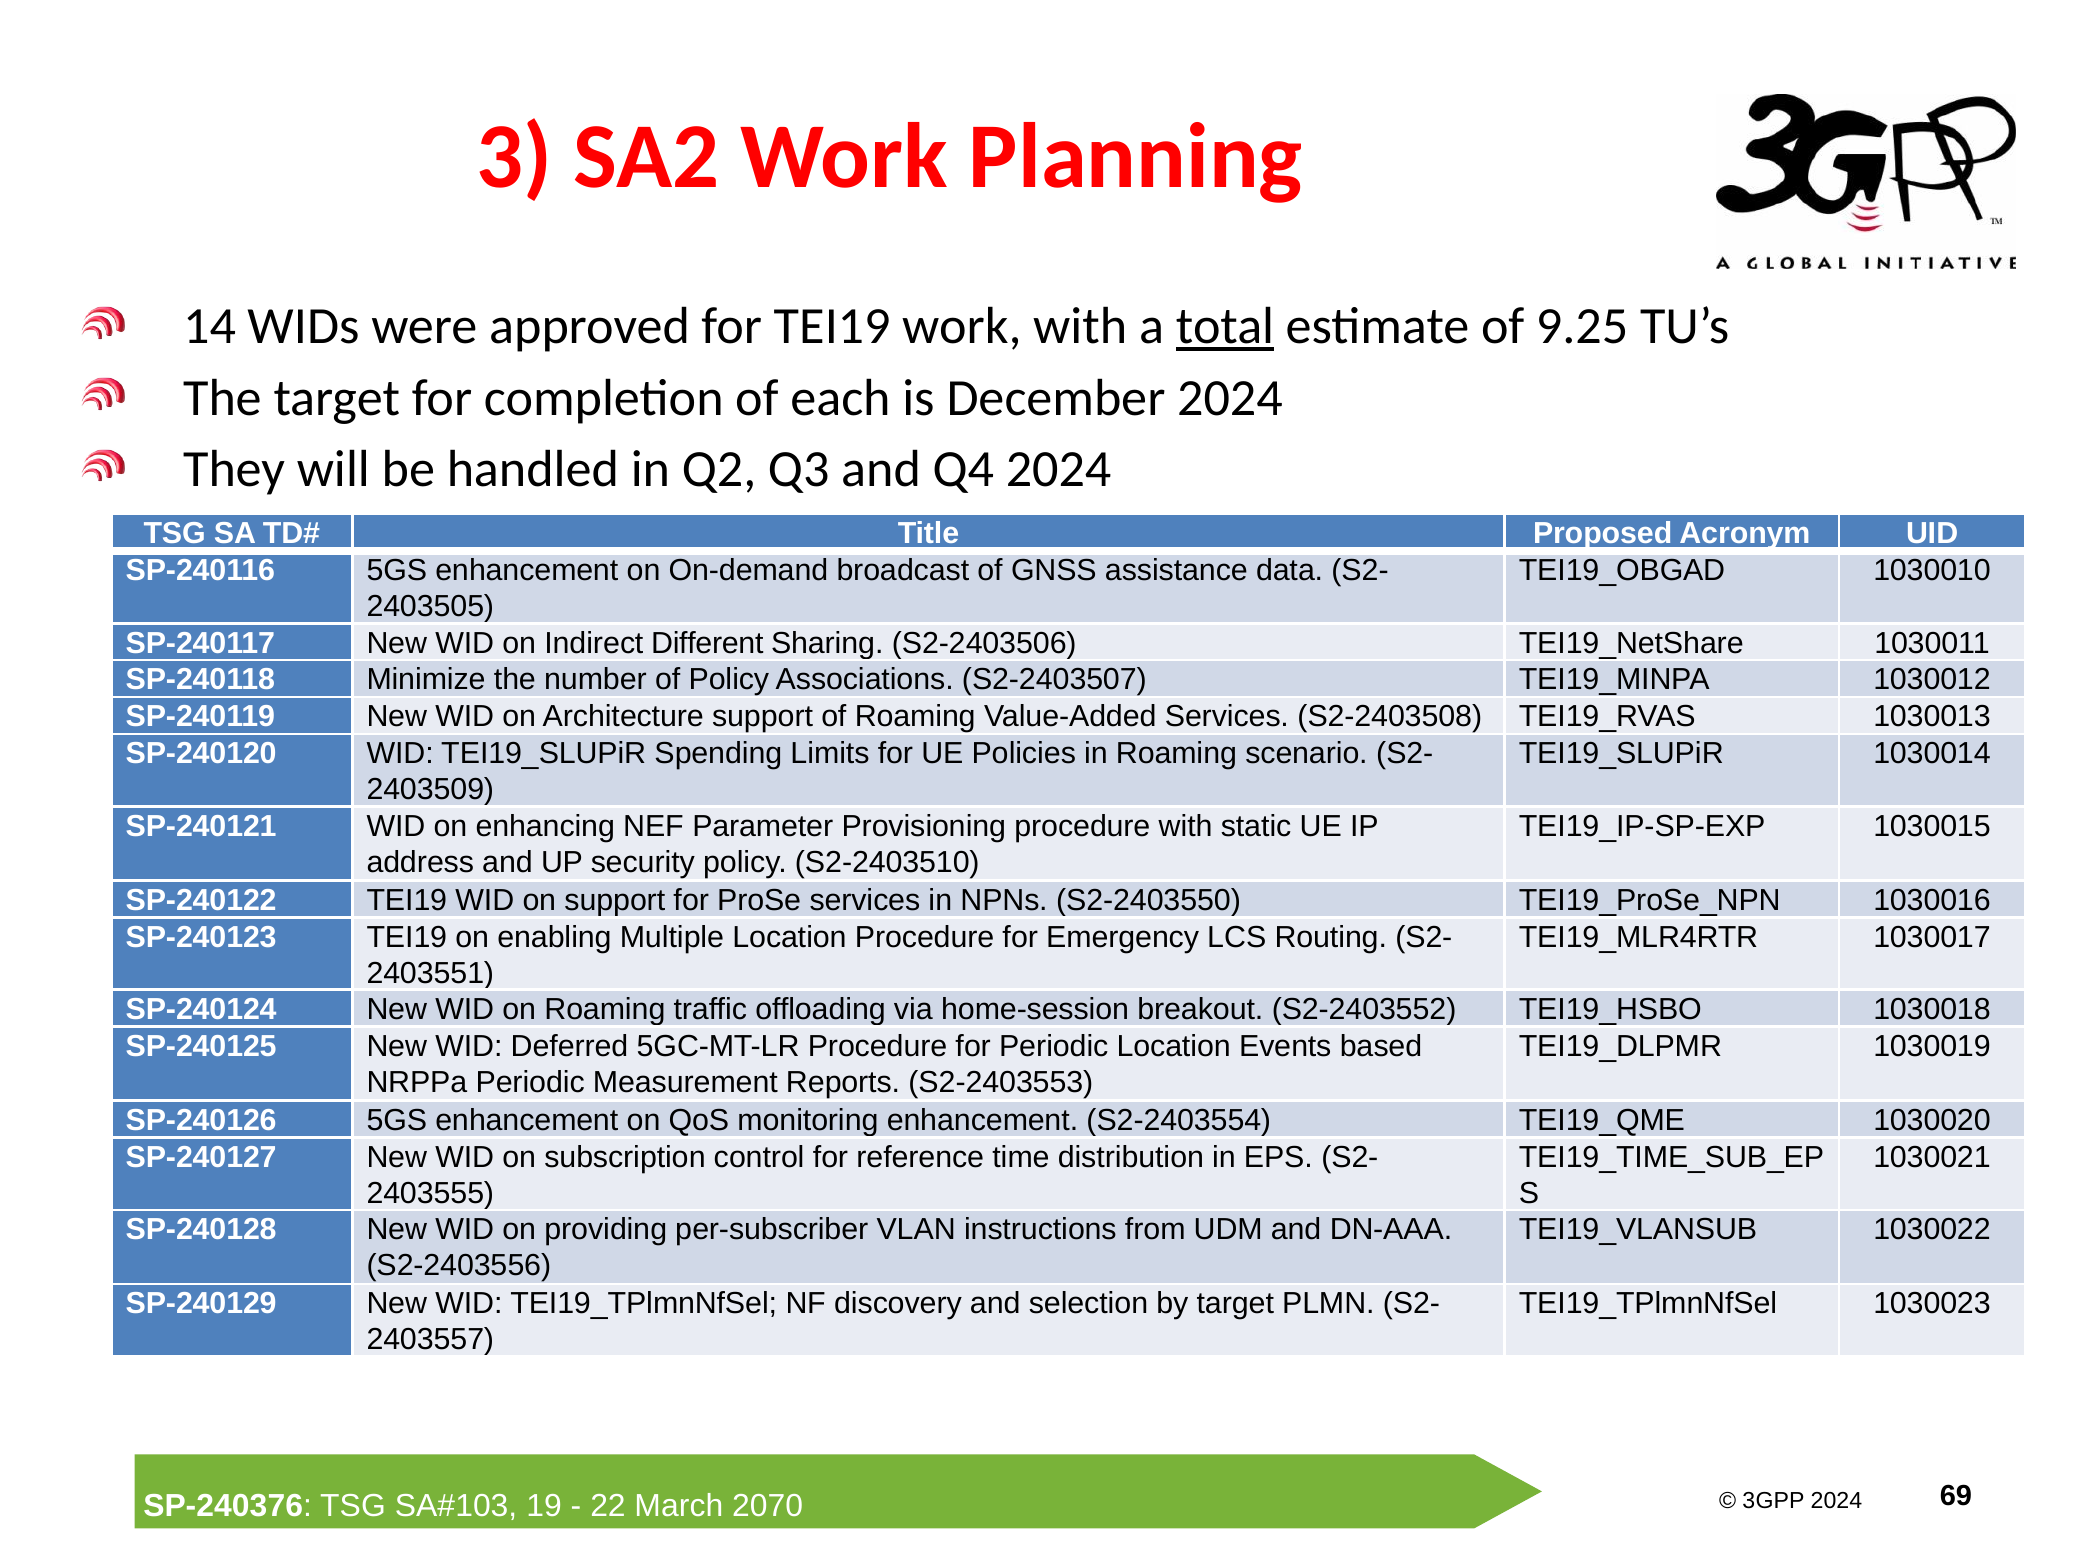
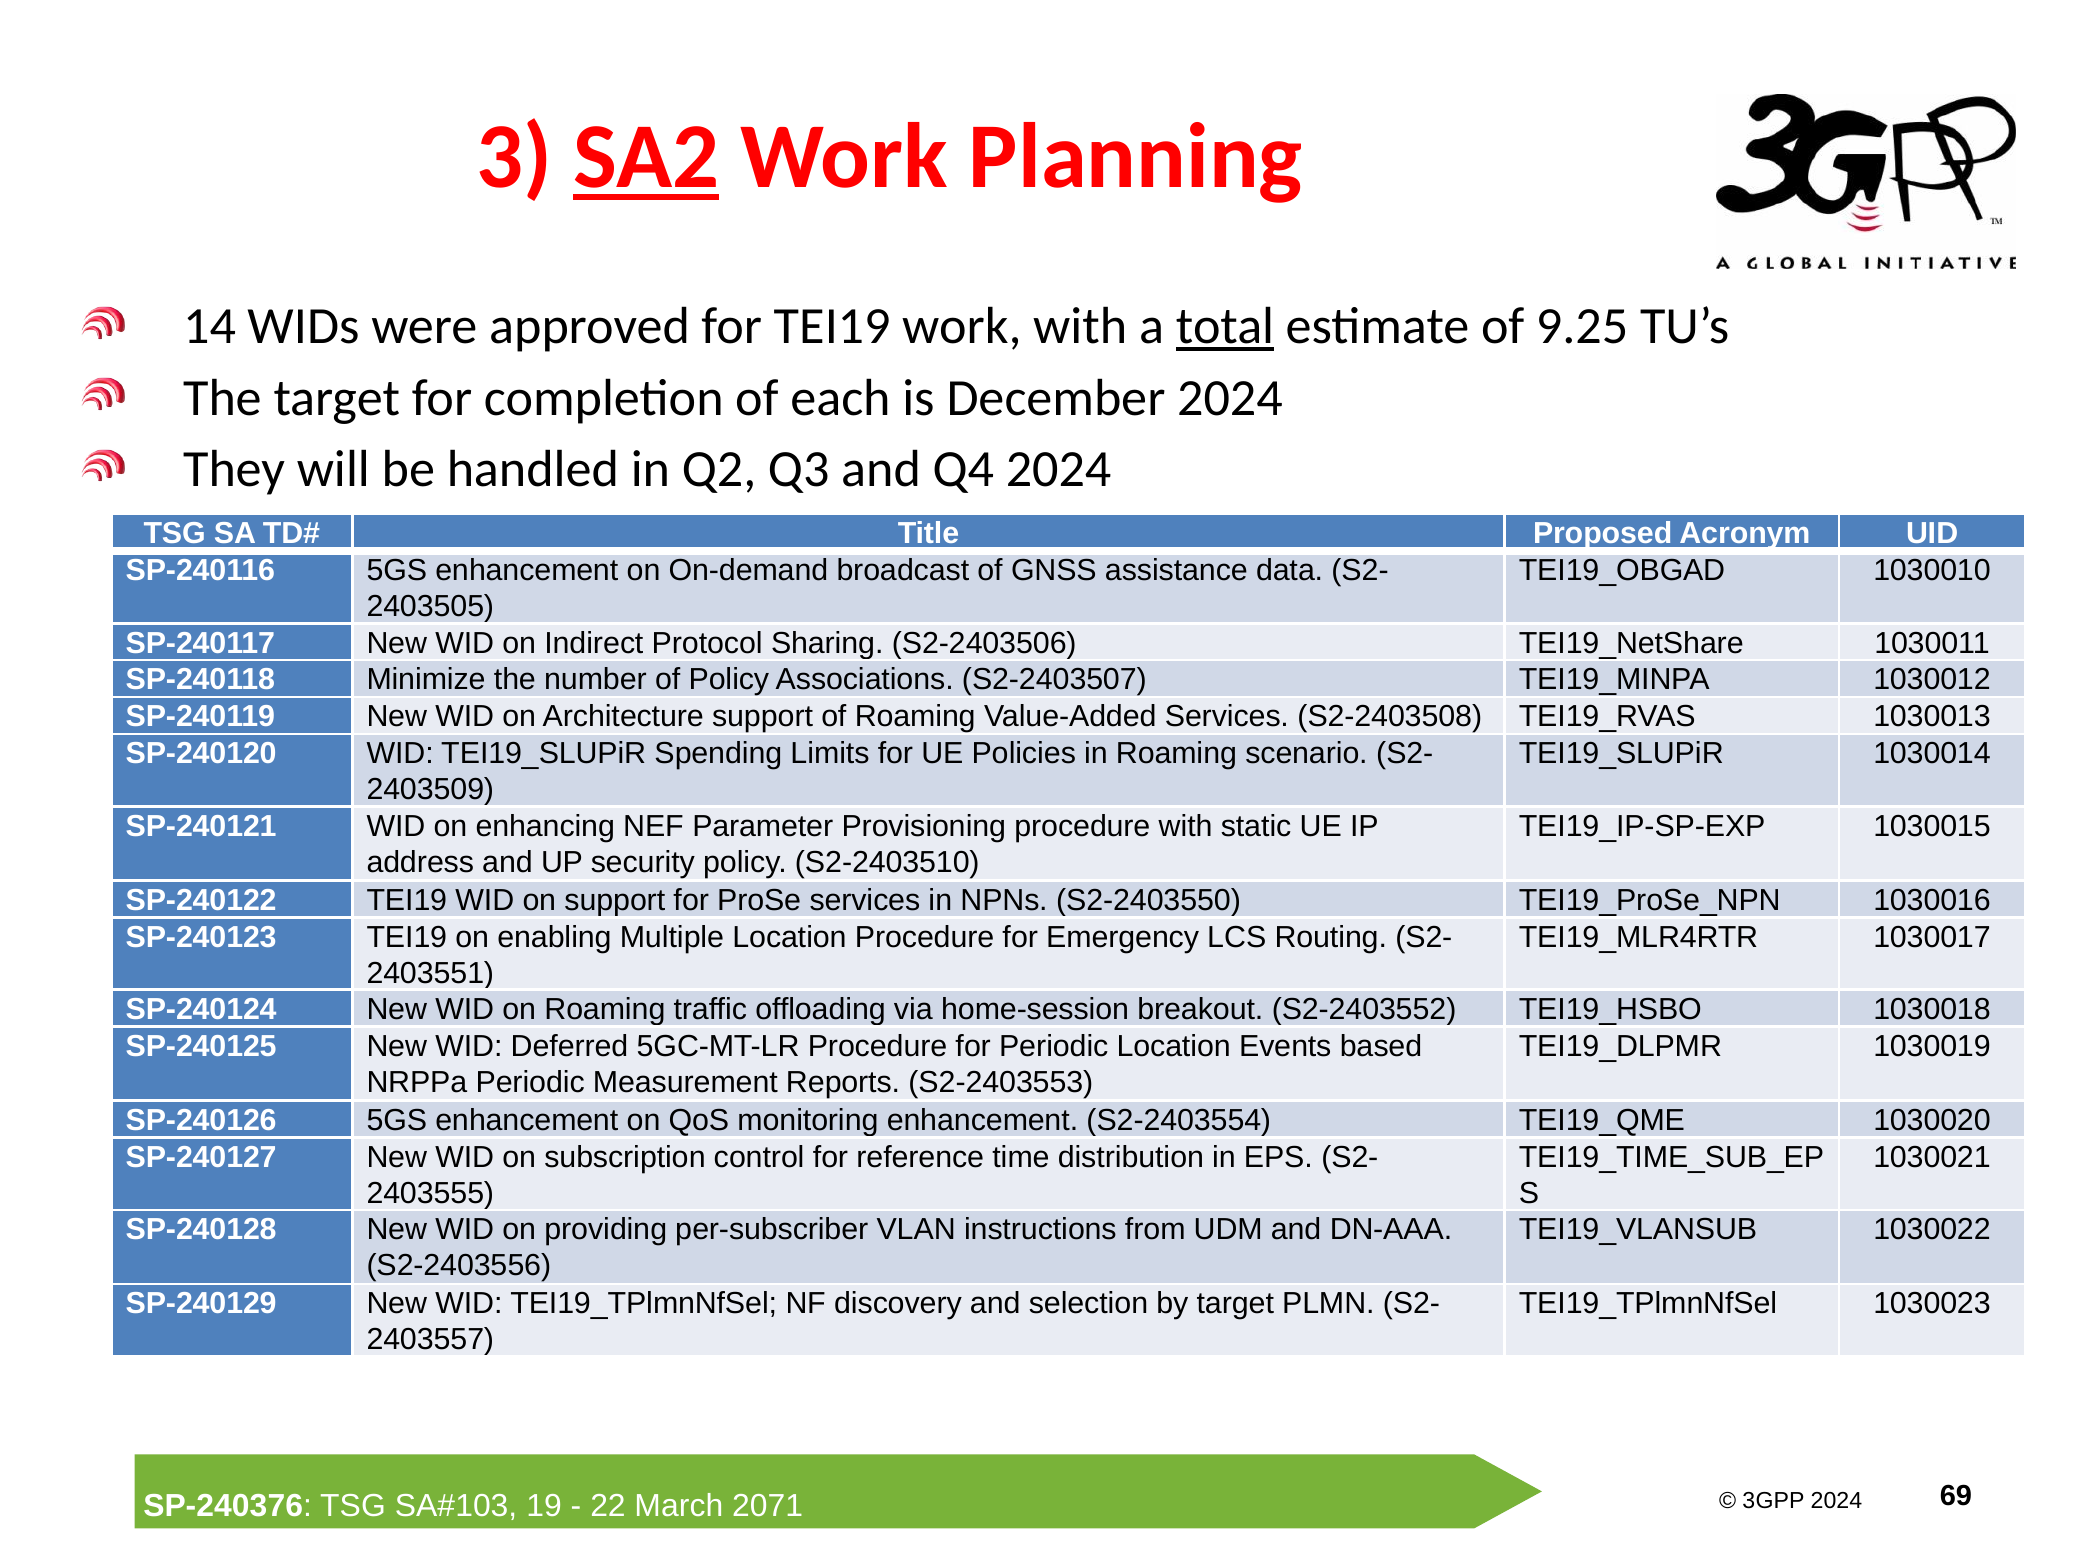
SA2 underline: none -> present (646, 157)
Different: Different -> Protocol (707, 643)
2070: 2070 -> 2071 (768, 1506)
